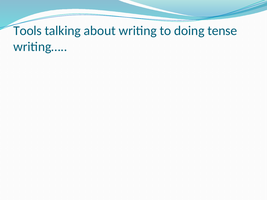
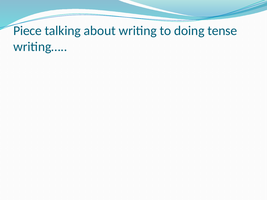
Tools: Tools -> Piece (28, 31)
